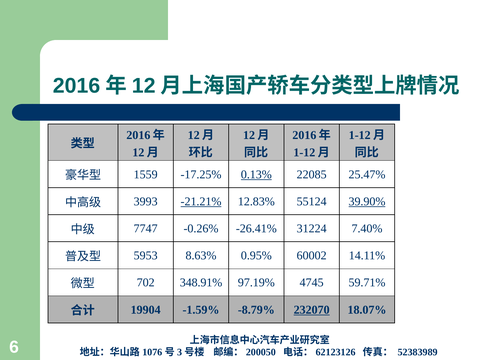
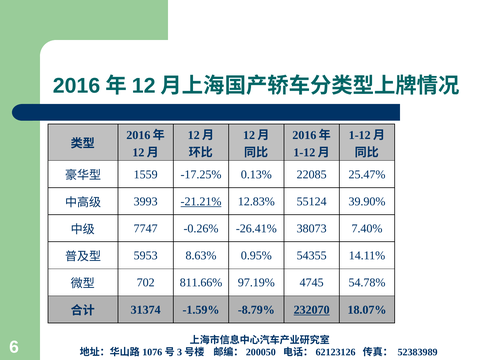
0.13% underline: present -> none (256, 174)
39.90% underline: present -> none (367, 201)
31224: 31224 -> 38073 (312, 229)
60002: 60002 -> 54355 (312, 256)
348.91%: 348.91% -> 811.66% (201, 283)
59.71%: 59.71% -> 54.78% (367, 283)
19904: 19904 -> 31374 (146, 310)
